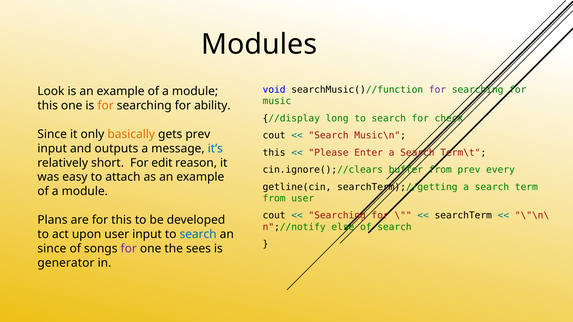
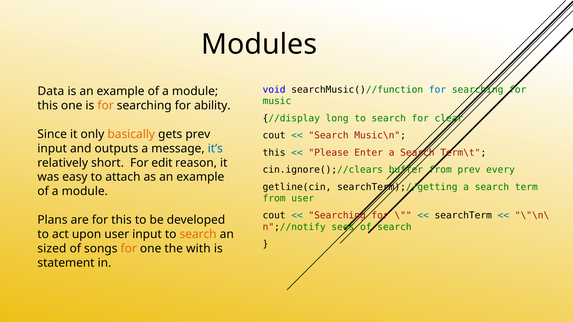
for colour: purple -> blue (437, 90)
Look: Look -> Data (51, 91)
check: check -> clear (449, 118)
else: else -> sees (343, 227)
search colour: blue -> orange (198, 235)
since: since -> sized (52, 249)
for colour: purple -> orange (129, 249)
sees: sees -> with (198, 249)
generator: generator -> statement (66, 263)
